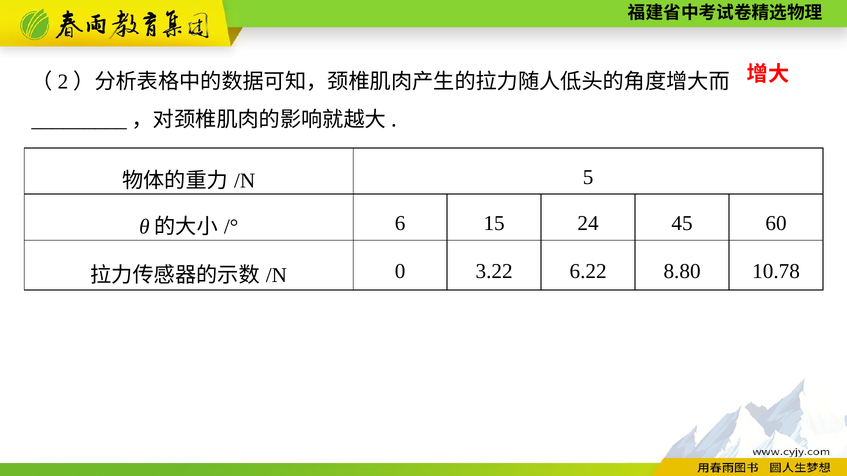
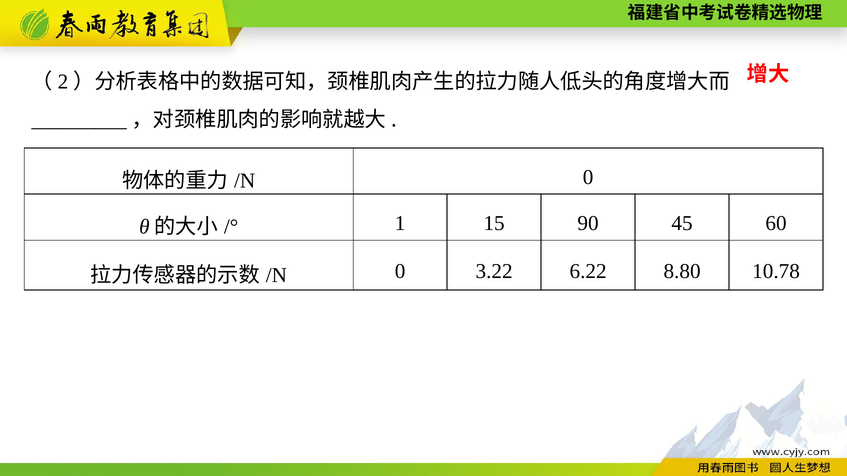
5: 5 -> 0 (588, 177)
6: 6 -> 1 (400, 223)
24: 24 -> 90 (588, 223)
